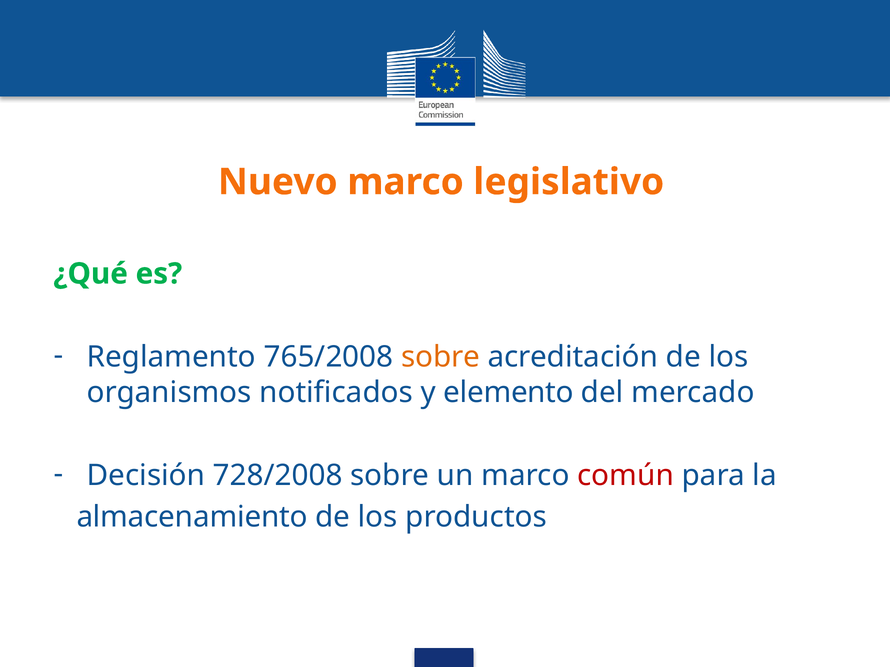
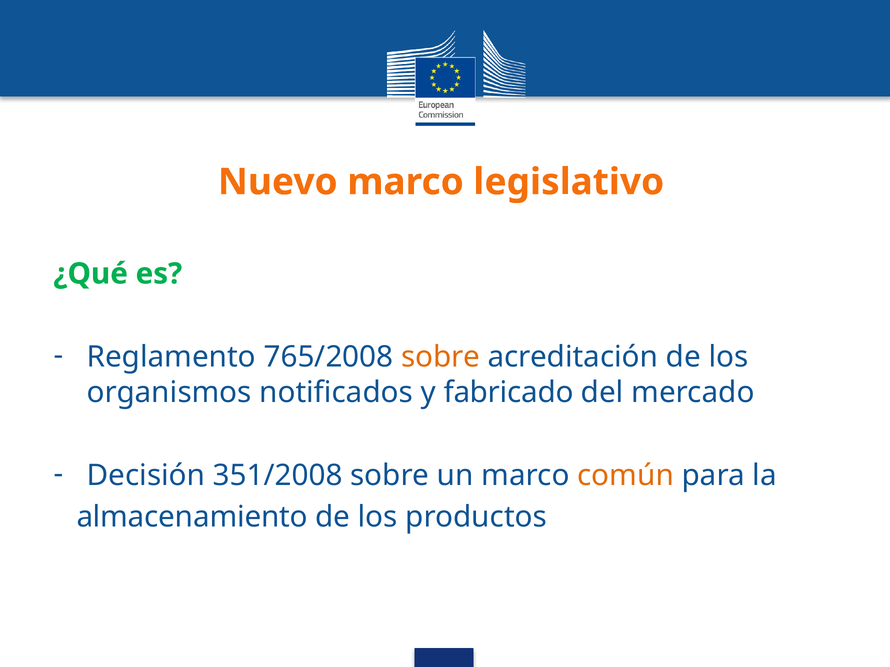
elemento: elemento -> fabricado (509, 393)
728/2008: 728/2008 -> 351/2008 (278, 476)
común colour: red -> orange (626, 476)
